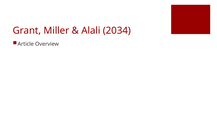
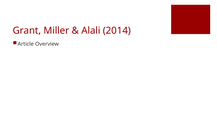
2034: 2034 -> 2014 (117, 31)
